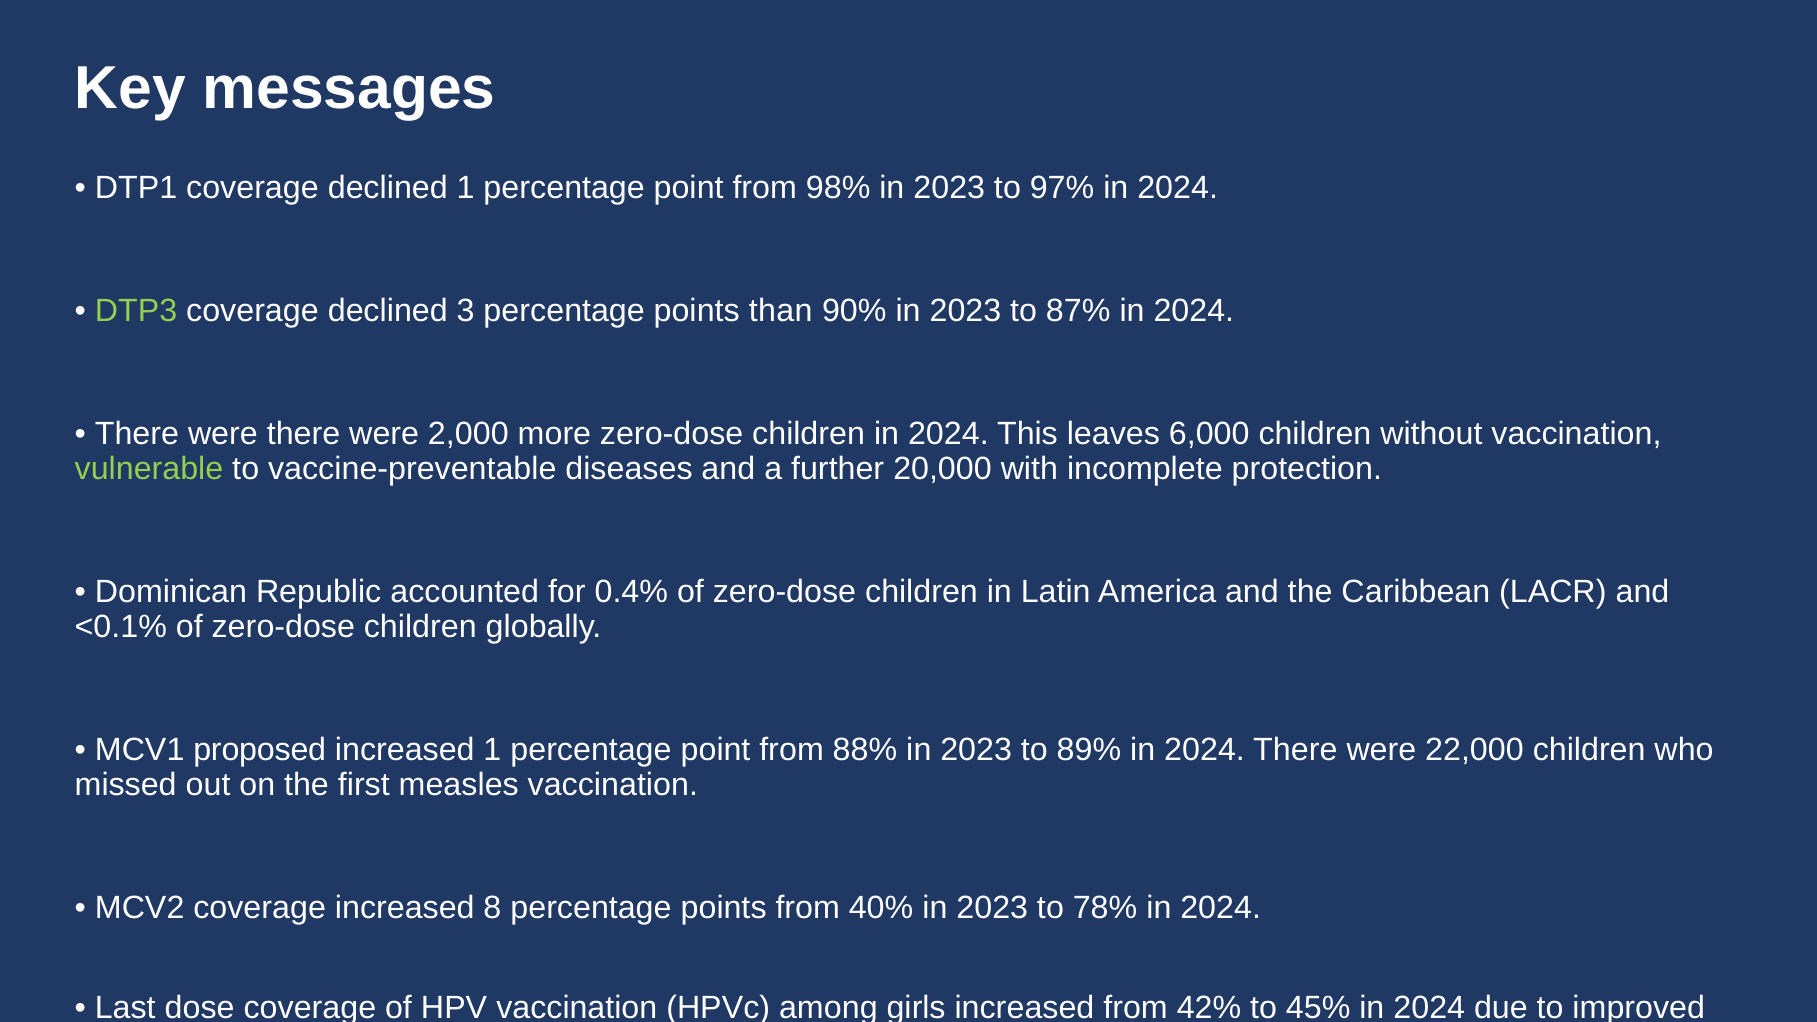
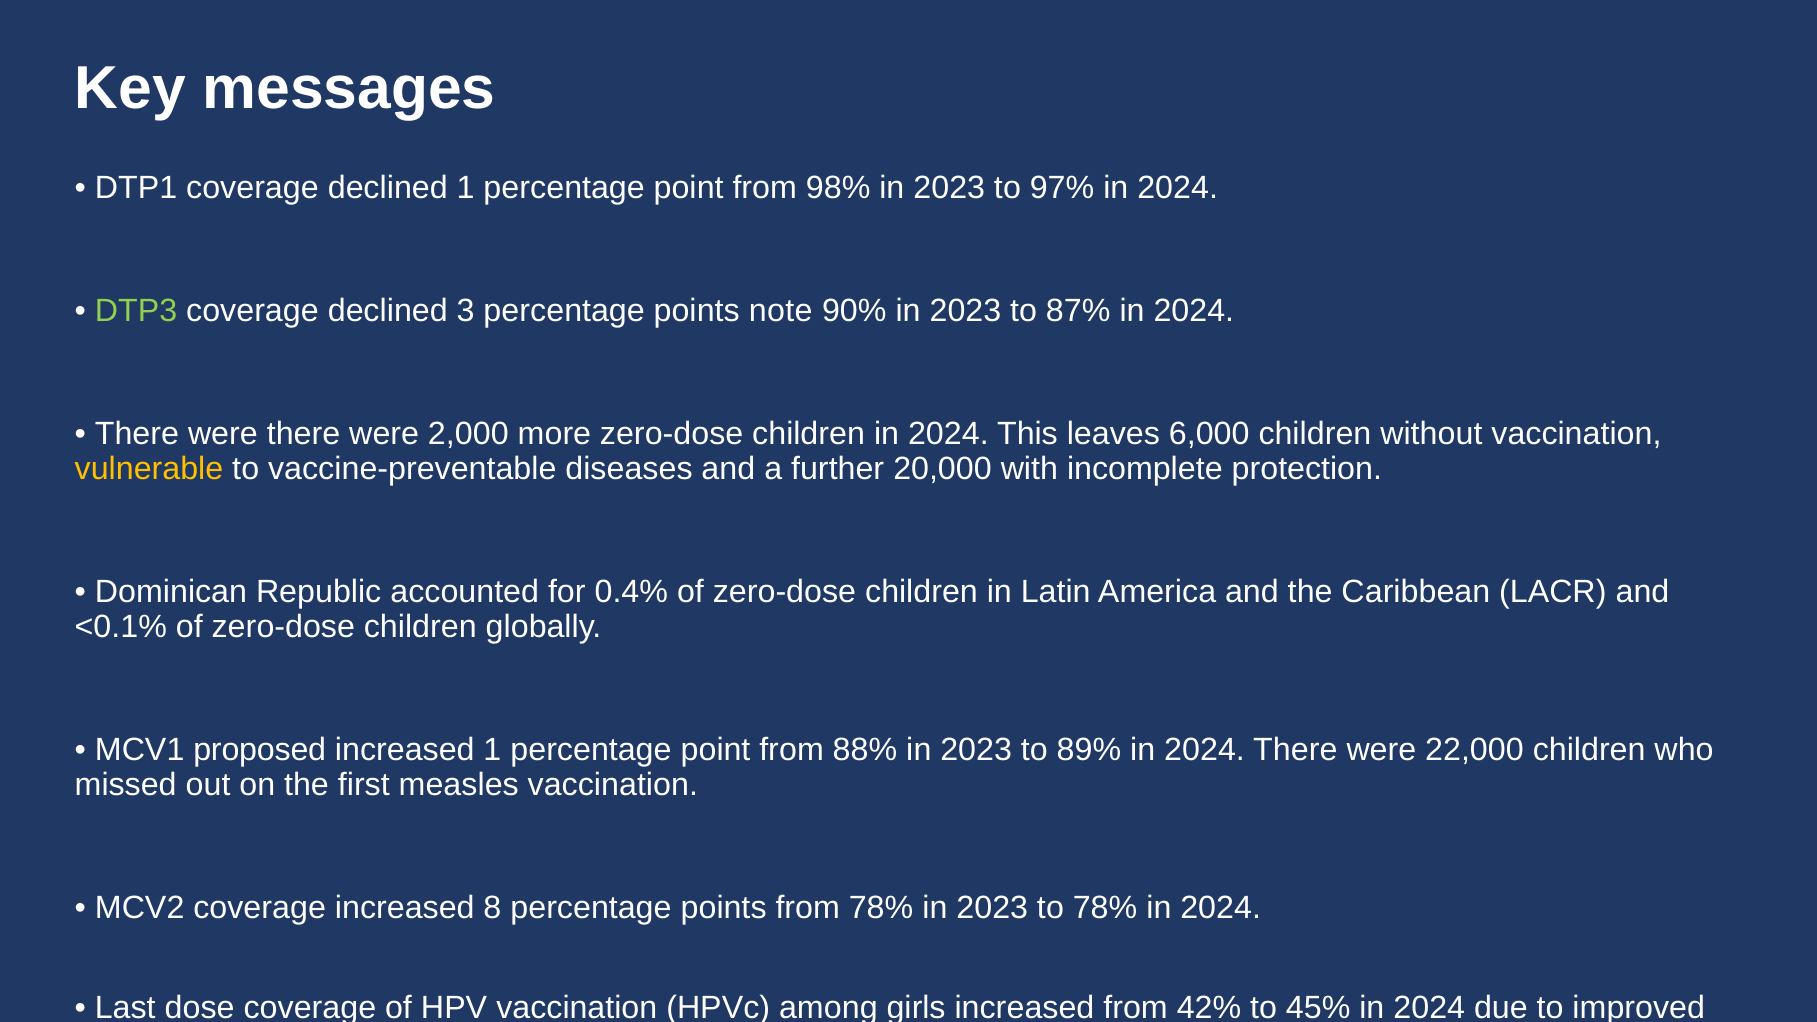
than: than -> note (781, 311)
vulnerable colour: light green -> yellow (149, 469)
from 40%: 40% -> 78% (881, 908)
